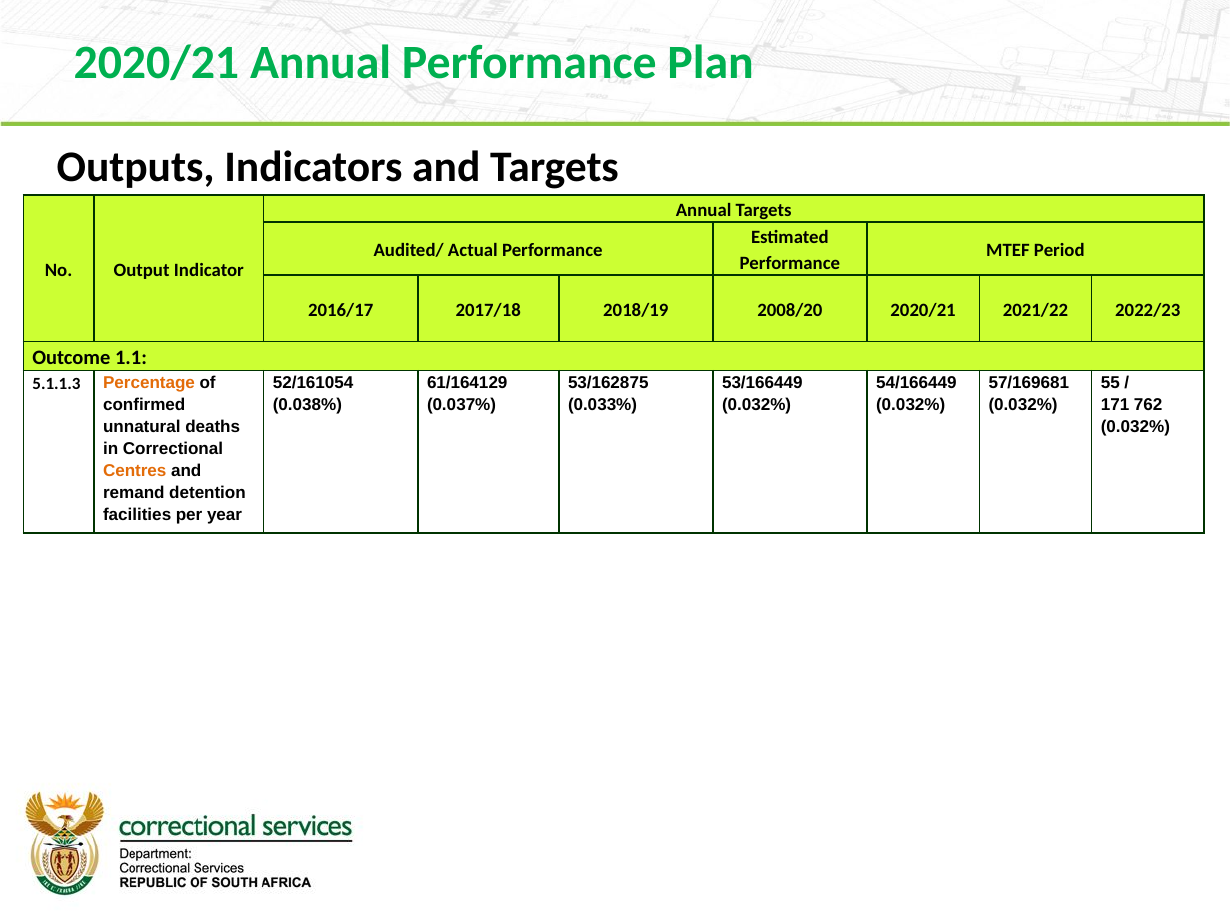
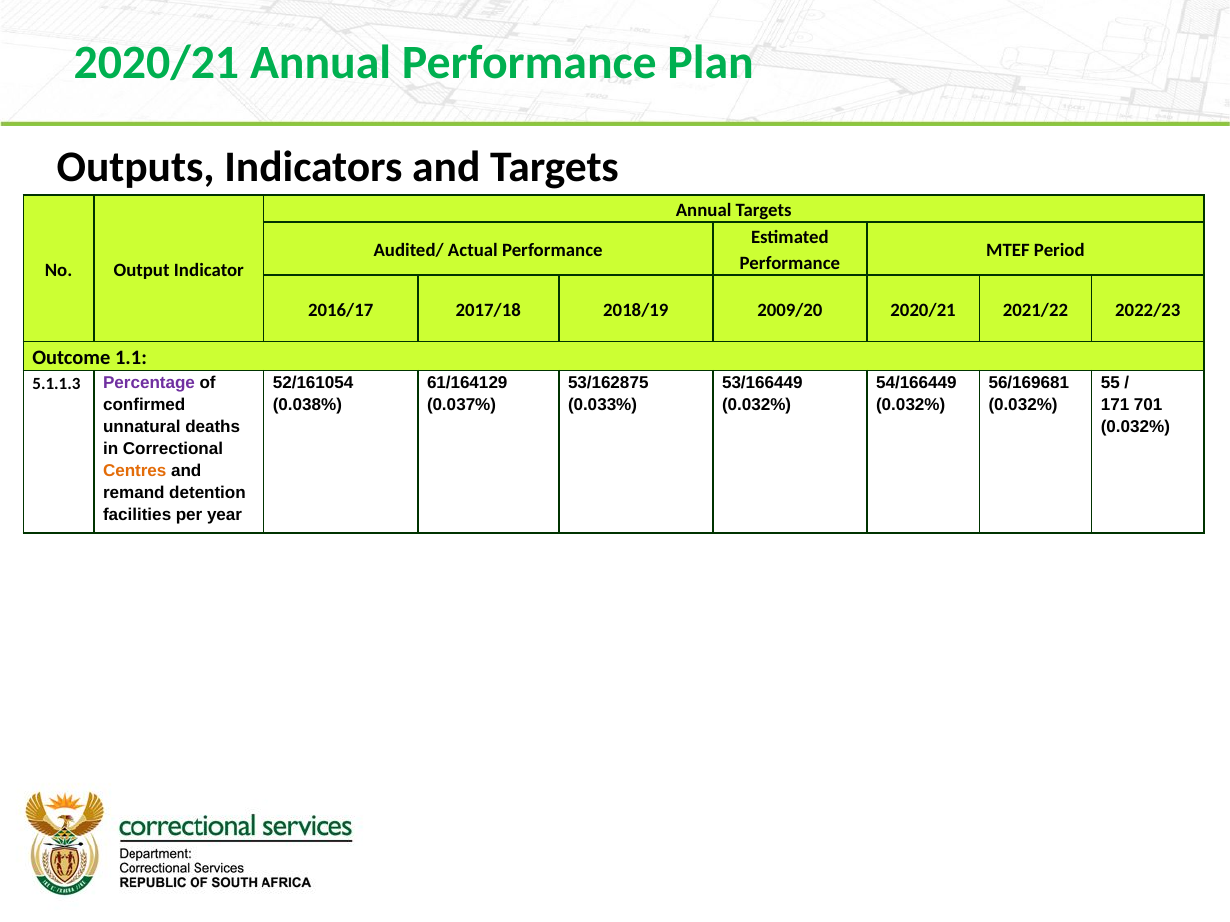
2008/20: 2008/20 -> 2009/20 (790, 311)
57/169681: 57/169681 -> 56/169681 (1029, 383)
Percentage colour: orange -> purple (149, 383)
762: 762 -> 701 (1148, 405)
